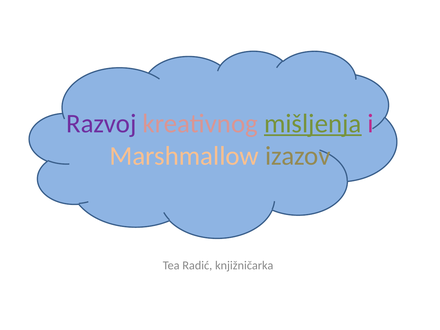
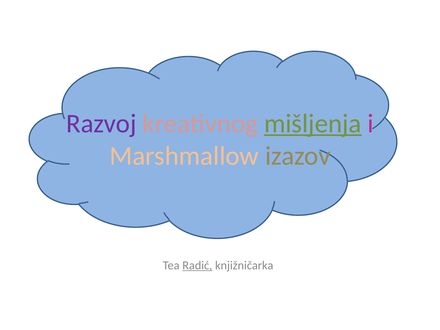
Radić underline: none -> present (197, 266)
